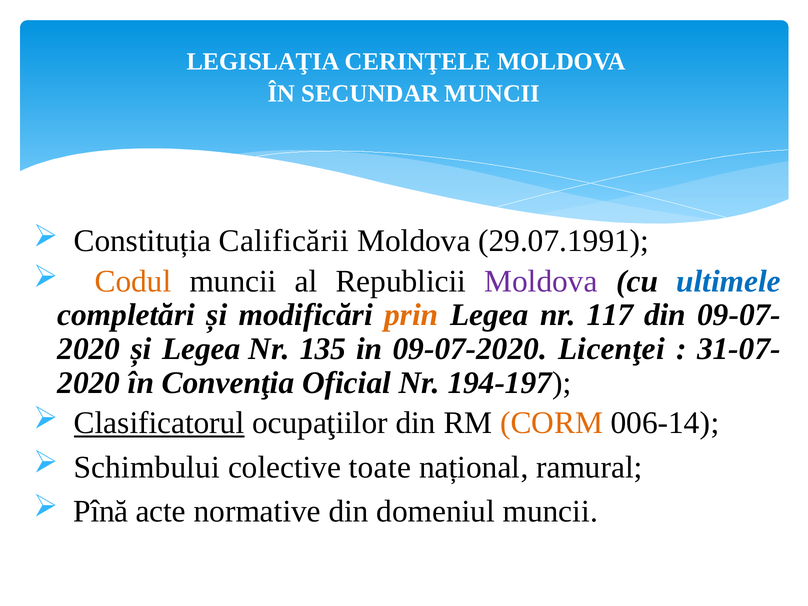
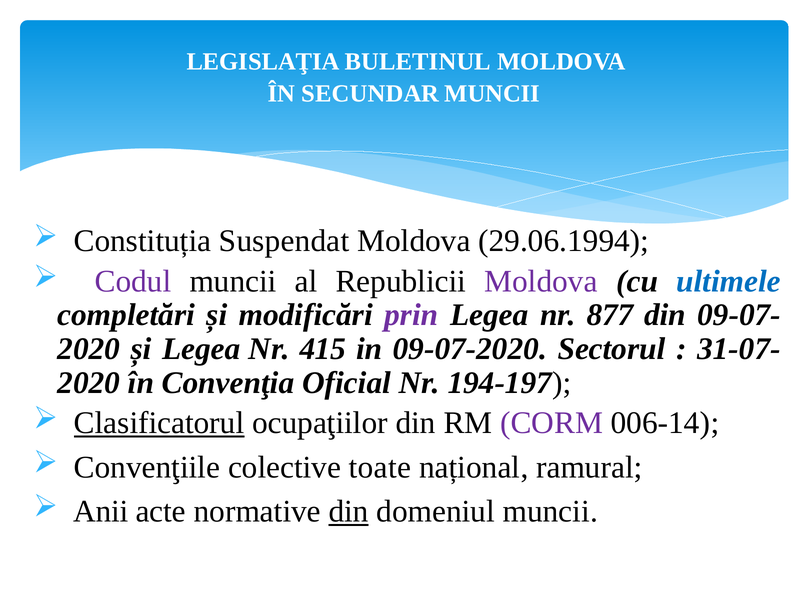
CERINŢELE: CERINŢELE -> BULETINUL (418, 62)
Calificării: Calificării -> Suspendat (284, 241)
29.07.1991: 29.07.1991 -> 29.06.1994 (564, 241)
Codul colour: orange -> purple (133, 281)
prin colour: orange -> purple (411, 315)
117: 117 -> 877 (610, 315)
135: 135 -> 415 (323, 349)
Licenţei: Licenţei -> Sectorul (612, 349)
CORM colour: orange -> purple (552, 423)
Schimbului: Schimbului -> Convenţiile (147, 467)
Pînă: Pînă -> Anii (101, 511)
din underline: none -> present (349, 511)
